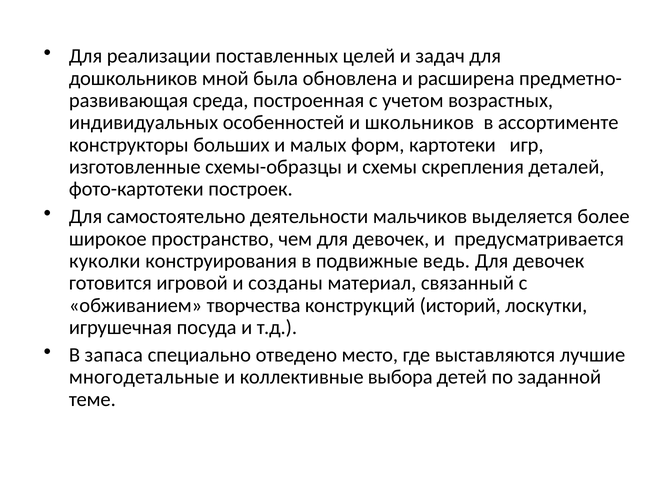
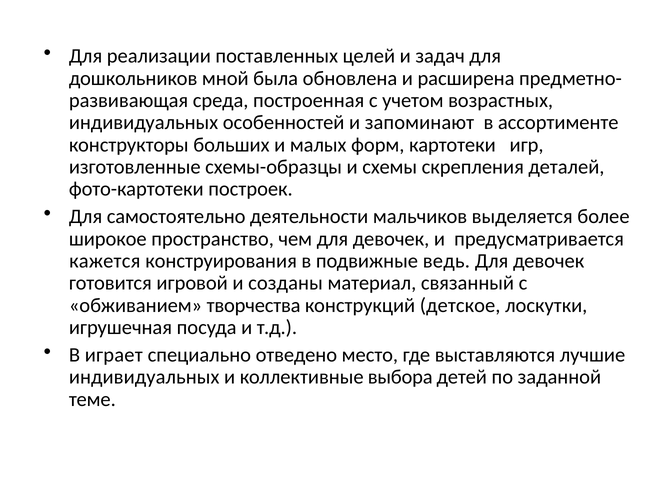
школьников: школьников -> запоминают (419, 123)
куколки: куколки -> кажется (105, 261)
историй: историй -> детское (460, 305)
запаса: запаса -> играет (114, 355)
многодетальные: многодетальные -> индивидуальных (144, 377)
